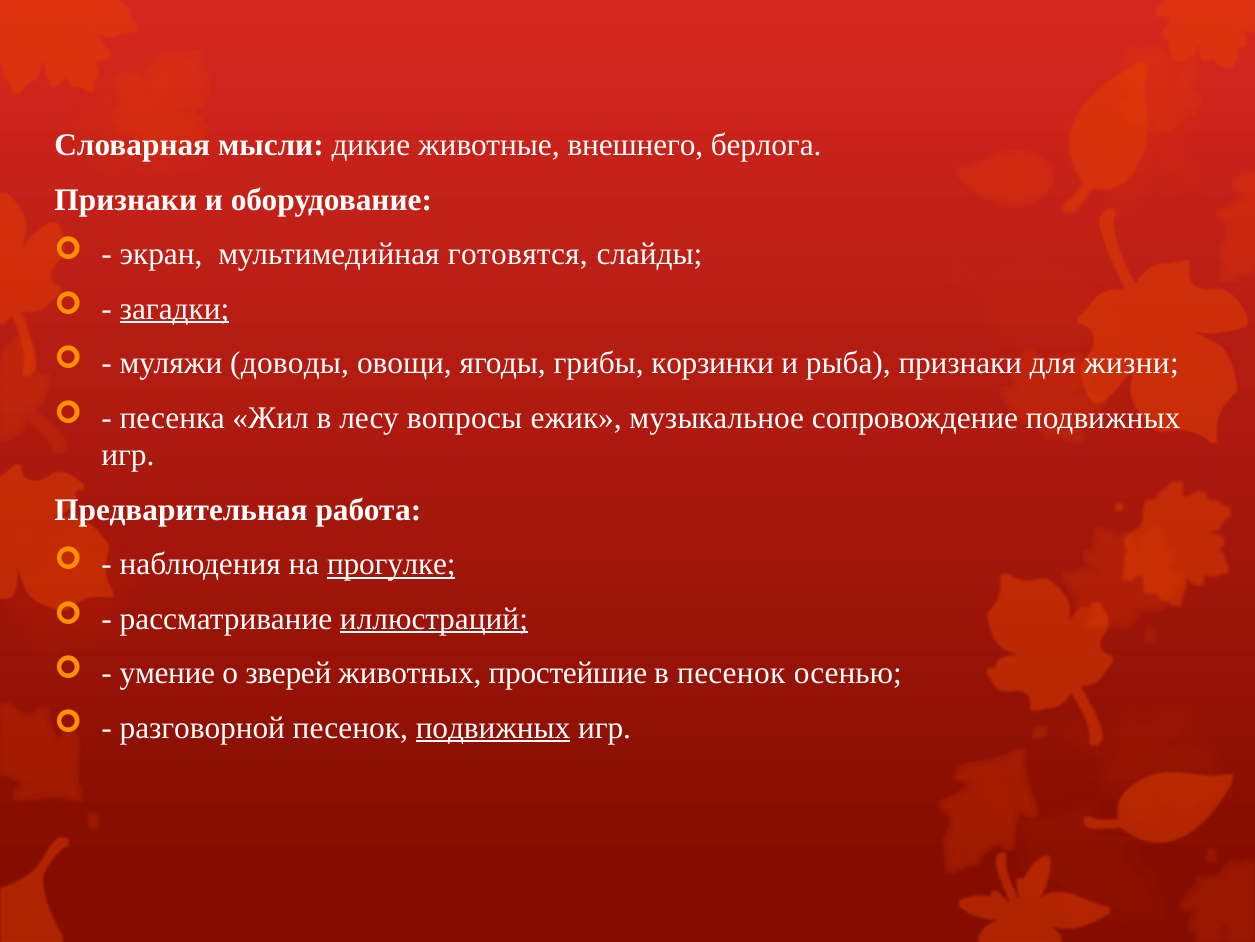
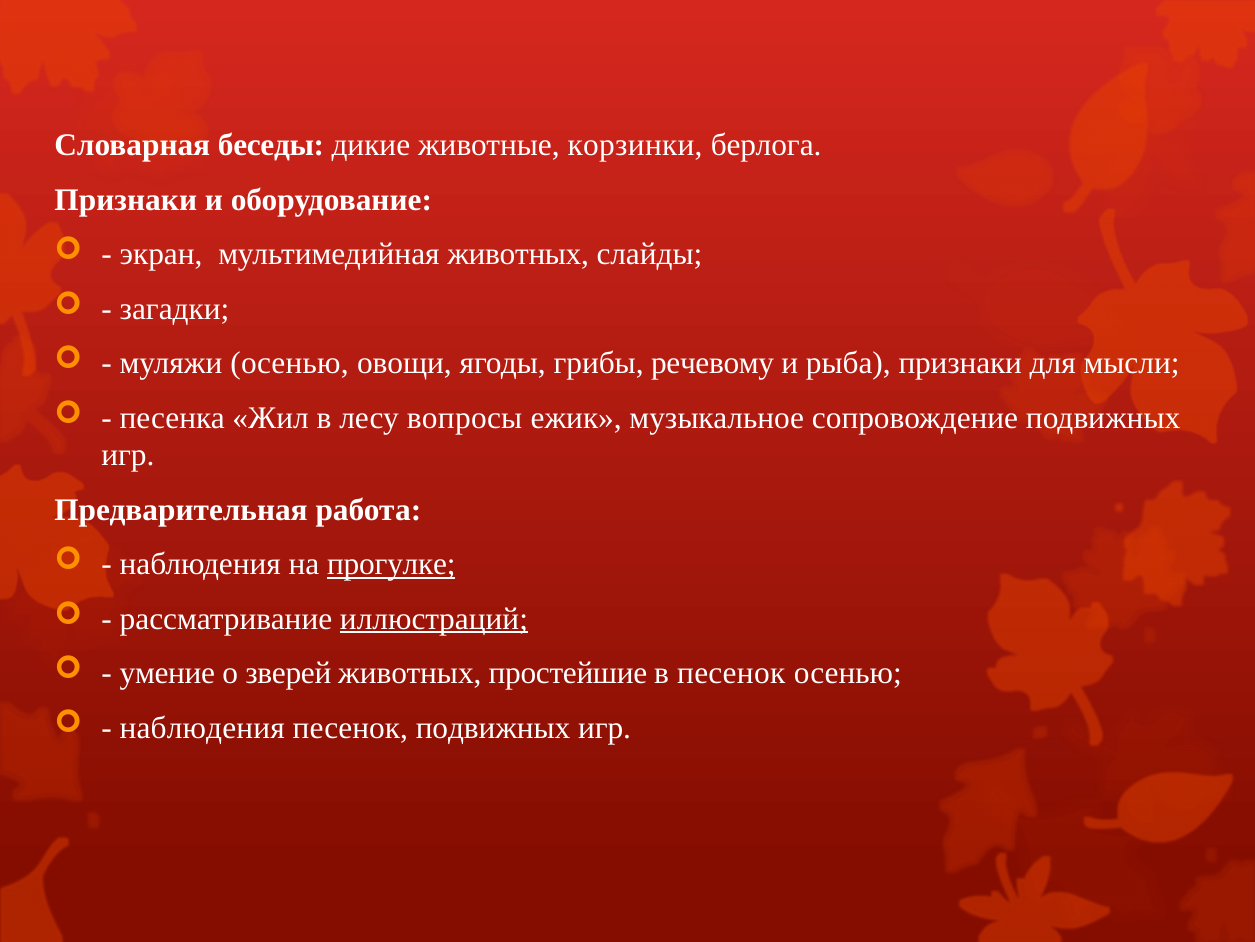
мысли: мысли -> беседы (271, 145)
внешнего: внешнего -> корзинки (635, 145)
мультимедийная готовятся: готовятся -> животных (518, 254)
загадки underline: present -> none (174, 309)
муляжи доводы: доводы -> осенью (290, 363)
корзинки: корзинки -> речевому (713, 363)
жизни: жизни -> мысли (1132, 363)
разговорной: разговорной -> наблюдения (202, 727)
подвижных underline: present -> none (493, 727)
